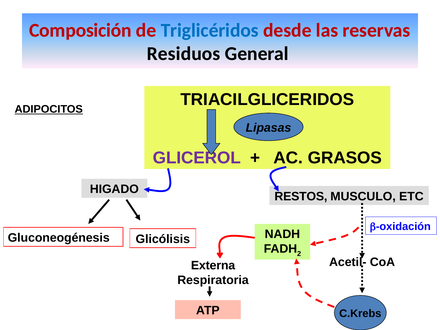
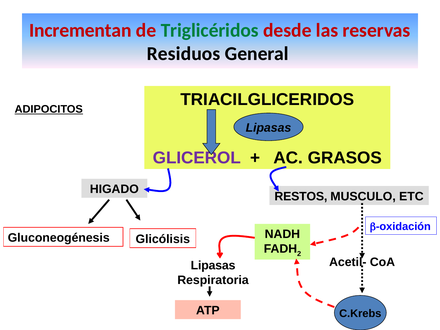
Composición: Composición -> Incrementan (80, 30)
Triglicéridos colour: blue -> green (210, 30)
Externa: Externa -> Lipasas (213, 265)
